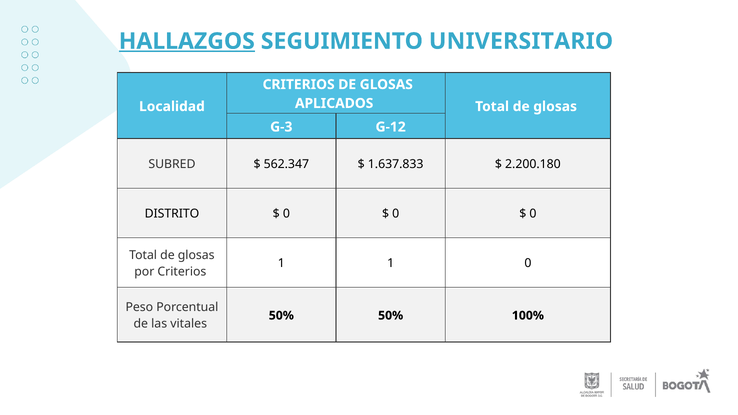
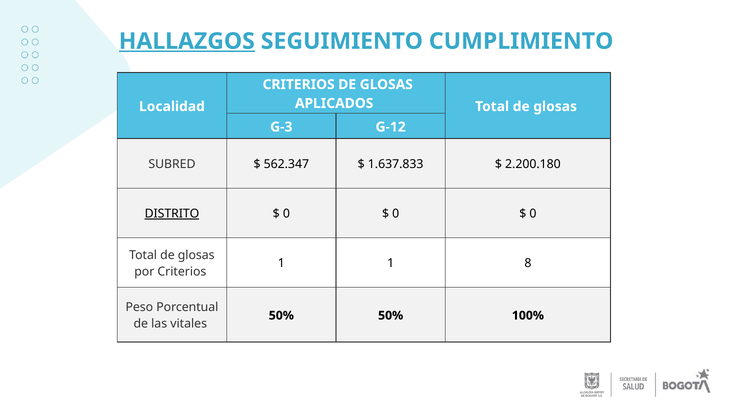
UNIVERSITARIO: UNIVERSITARIO -> CUMPLIMIENTO (521, 41)
DISTRITO underline: none -> present (172, 214)
1 0: 0 -> 8 (528, 263)
